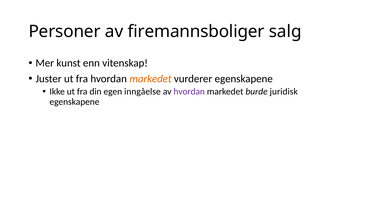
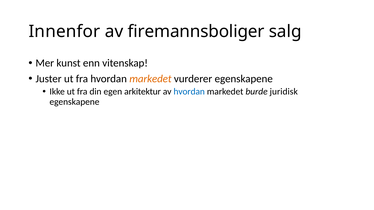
Personer: Personer -> Innenfor (64, 31)
inngåelse: inngåelse -> arkitektur (143, 92)
hvordan colour: purple -> blue (189, 92)
